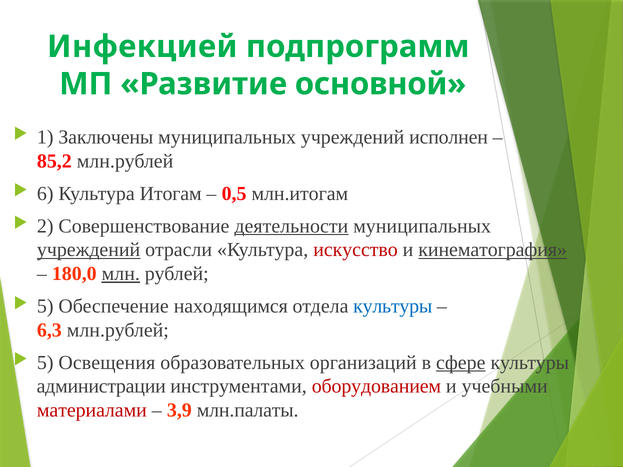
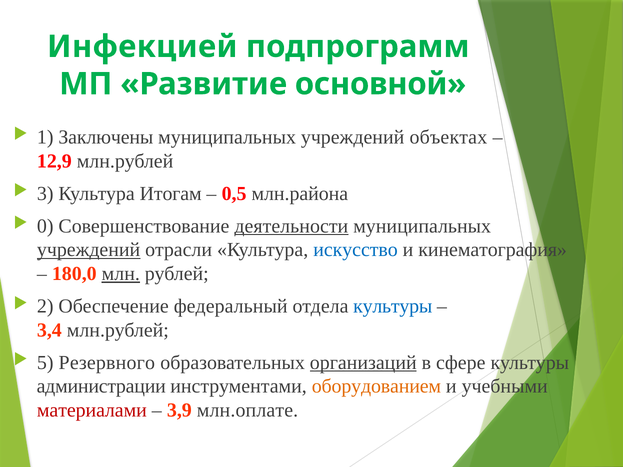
исполнен: исполнен -> объектах (448, 137)
85,2: 85,2 -> 12,9 (54, 161)
6: 6 -> 3 (45, 194)
млн.итогам: млн.итогам -> млн.района (300, 194)
2: 2 -> 0 (45, 226)
искусство colour: red -> blue (356, 250)
кинематография underline: present -> none (493, 250)
5: 5 -> 2 (45, 306)
находящимся: находящимся -> федеральный (231, 306)
6,3: 6,3 -> 3,4 (49, 330)
Освещения: Освещения -> Резервного (107, 363)
организаций underline: none -> present (363, 363)
сфере underline: present -> none (461, 363)
оборудованием colour: red -> orange (376, 387)
млн.палаты: млн.палаты -> млн.оплате (248, 411)
